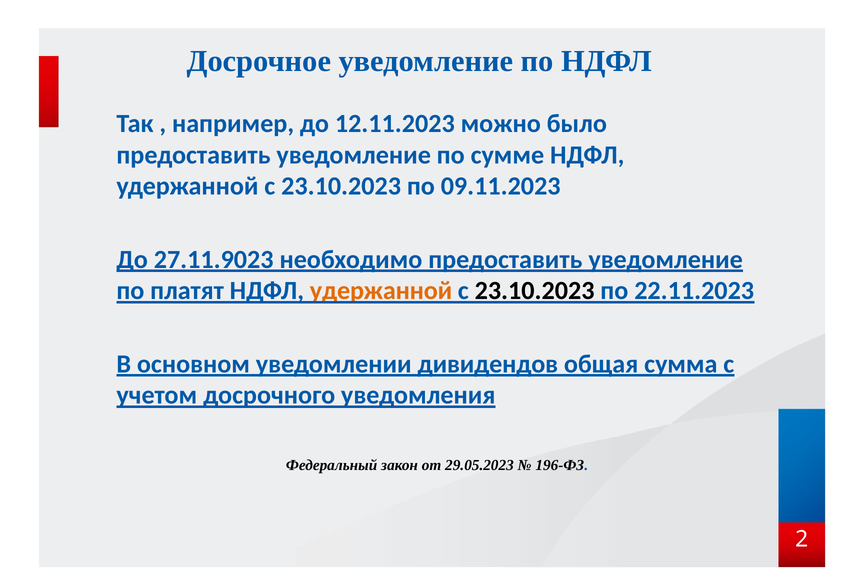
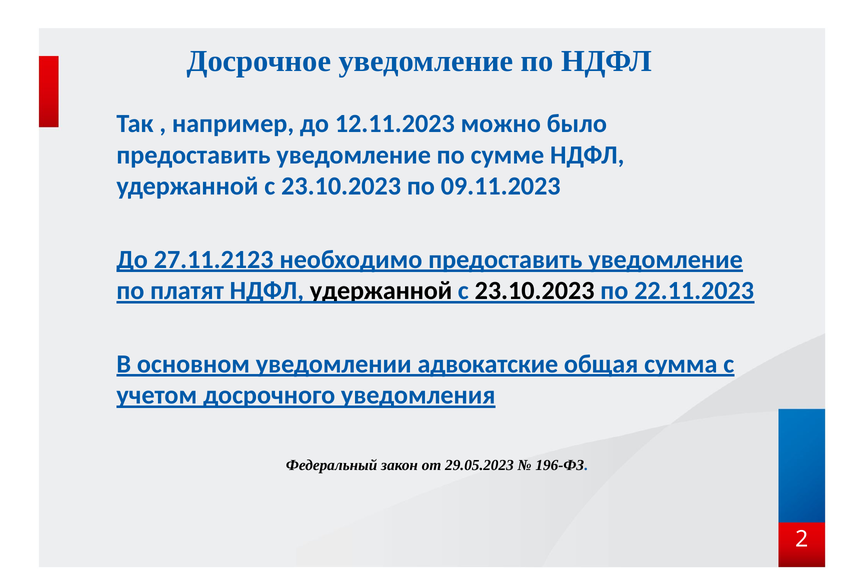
27.11.9023: 27.11.9023 -> 27.11.2123 (214, 259)
удержанной colour: orange -> black (381, 291)
дивидендов: дивидендов -> адвокатские (488, 364)
